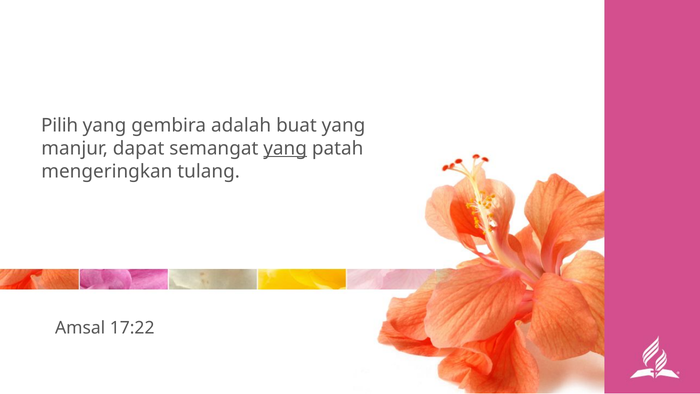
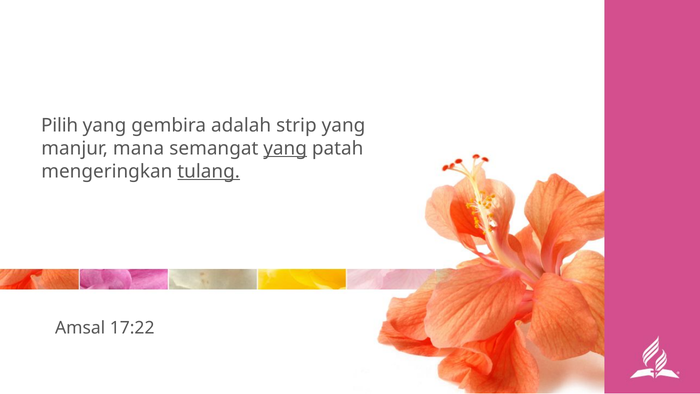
buat: buat -> strip (296, 126)
dapat: dapat -> mana (139, 148)
tulang underline: none -> present (209, 171)
